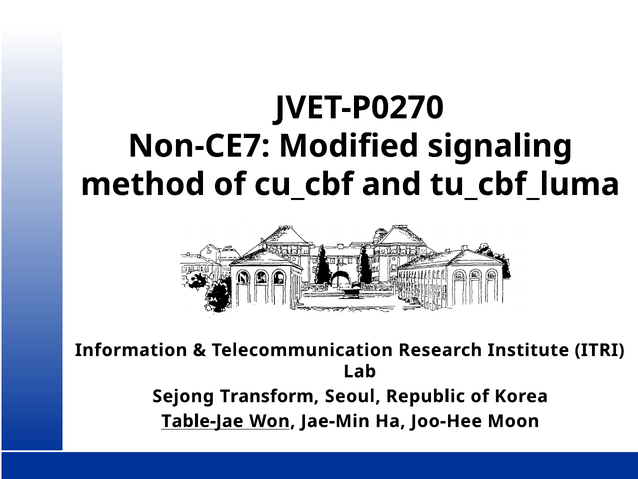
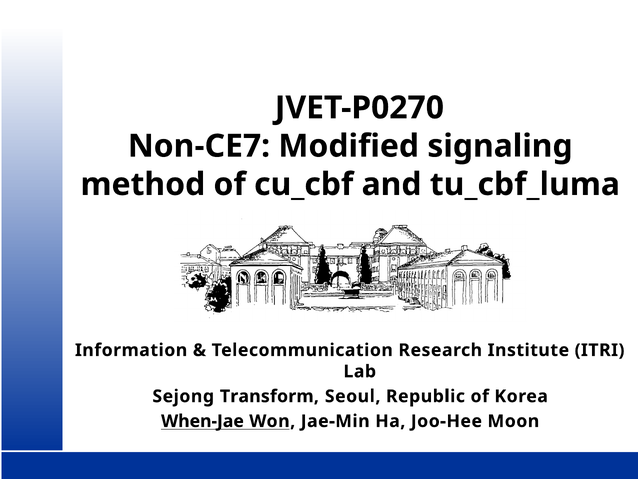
Table-Jae: Table-Jae -> When-Jae (202, 421)
